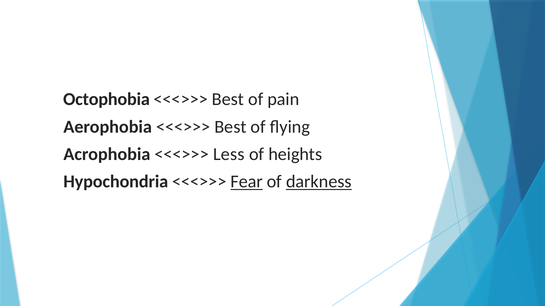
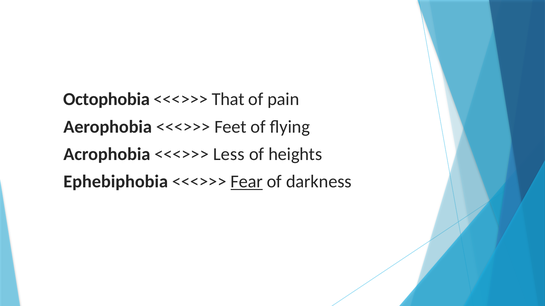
Best: Best -> That (228, 100)
Best: Best -> Feet (231, 127)
Hypochondria: Hypochondria -> Ephebiphobia (116, 182)
darkness underline: present -> none (319, 182)
